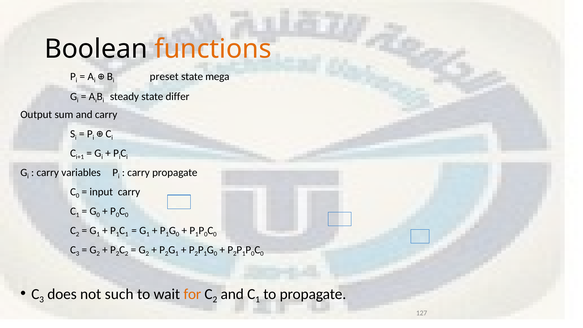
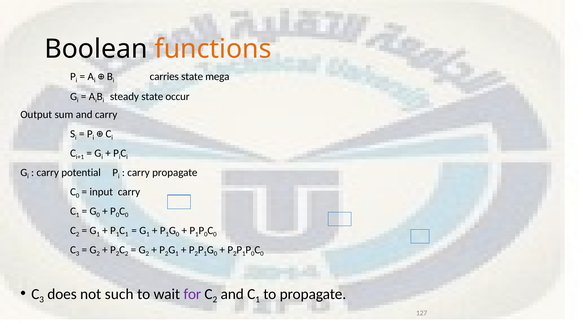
preset: preset -> carries (164, 76)
differ: differ -> occur (178, 96)
variables: variables -> potential (81, 172)
for colour: orange -> purple (192, 294)
